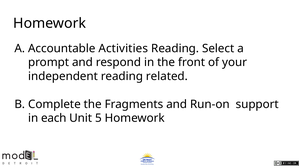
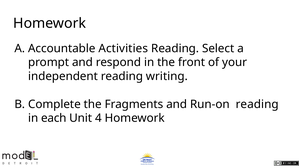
related: related -> writing (167, 76)
Run-on support: support -> reading (257, 104)
5: 5 -> 4 (98, 118)
